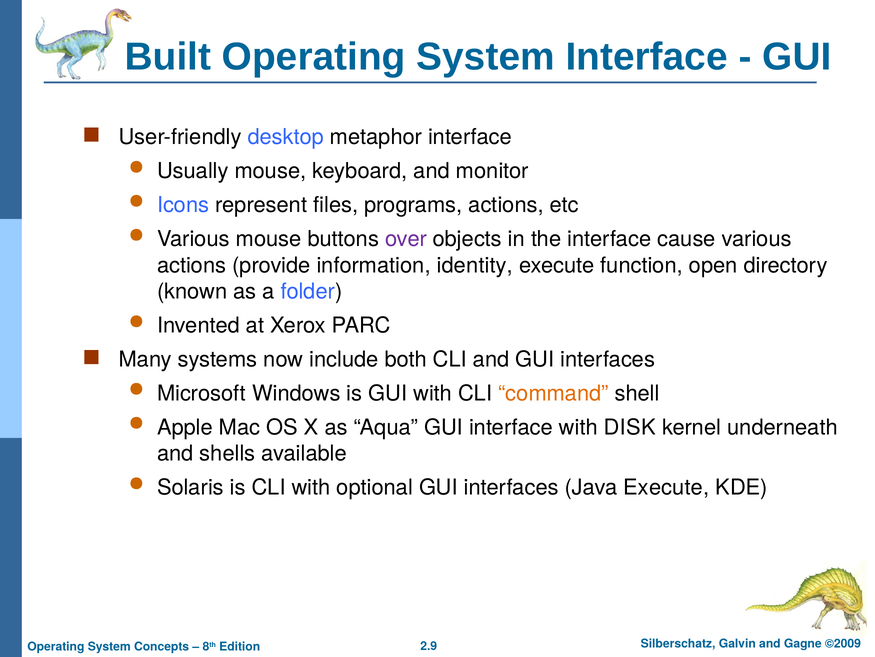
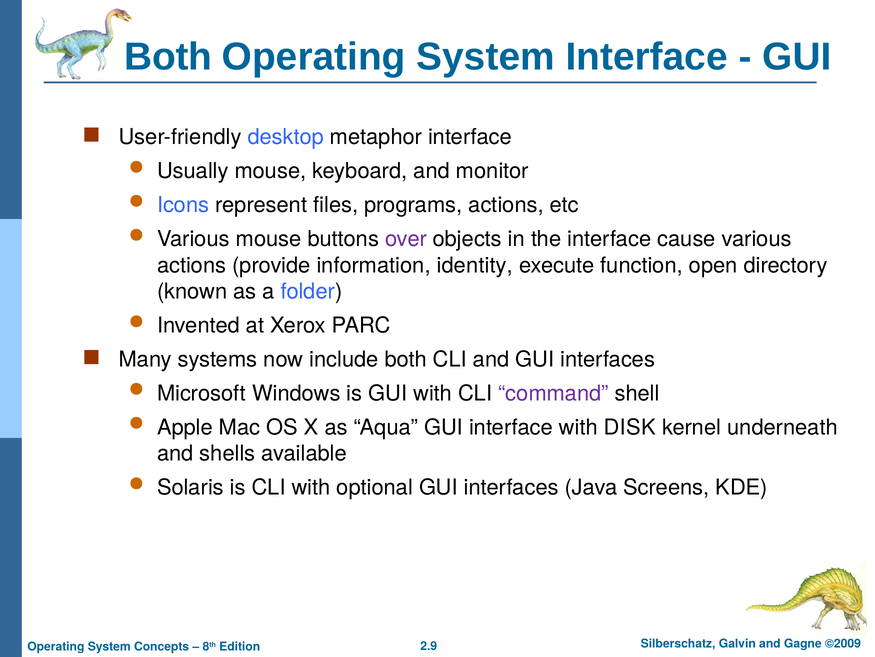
Built: Built -> Both (168, 57)
command colour: orange -> purple (553, 393)
Java Execute: Execute -> Screens (666, 487)
